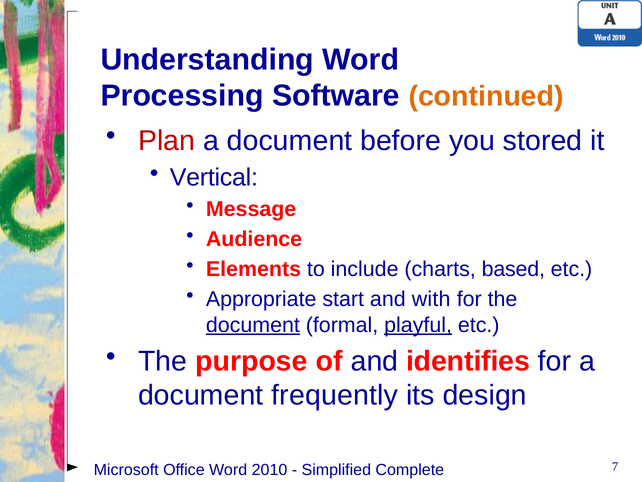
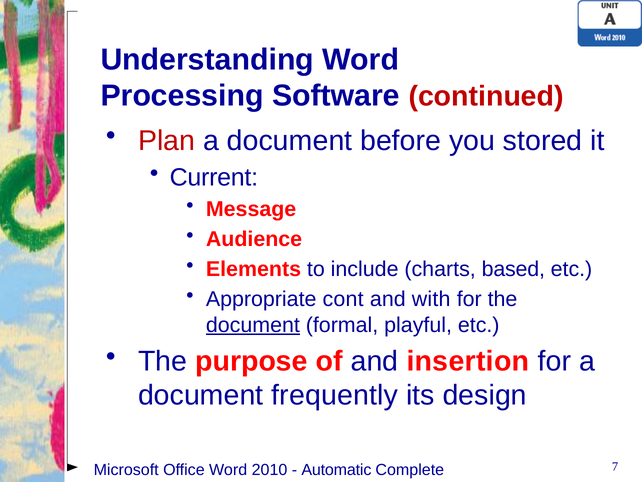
continued colour: orange -> red (486, 96)
Vertical: Vertical -> Current (214, 177)
start: start -> cont (343, 299)
playful underline: present -> none (418, 325)
identifies: identifies -> insertion (468, 361)
Simplified: Simplified -> Automatic (336, 470)
